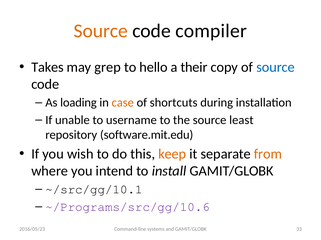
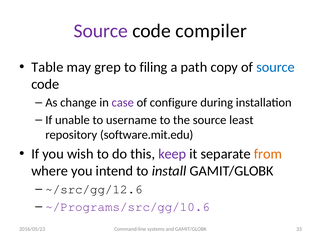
Source colour: orange -> purple (101, 31)
Takes: Takes -> Table (47, 67)
hello: hello -> filing (153, 67)
their: their -> path (194, 67)
loading: loading -> change (78, 103)
case colour: orange -> purple (123, 103)
shortcuts: shortcuts -> configure (174, 103)
keep colour: orange -> purple (172, 154)
~/src/gg/10.1: ~/src/gg/10.1 -> ~/src/gg/12.6 (94, 190)
